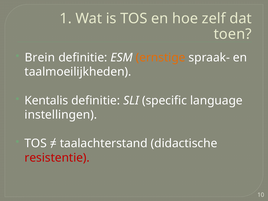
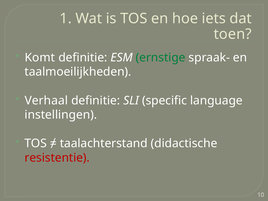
zelf: zelf -> iets (214, 18)
Brein: Brein -> Komt (40, 58)
ernstige colour: orange -> green (161, 58)
Kentalis: Kentalis -> Verhaal (46, 100)
